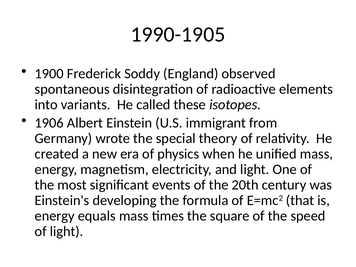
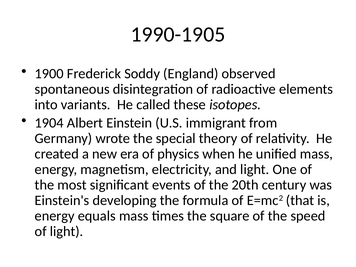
1906: 1906 -> 1904 (49, 123)
